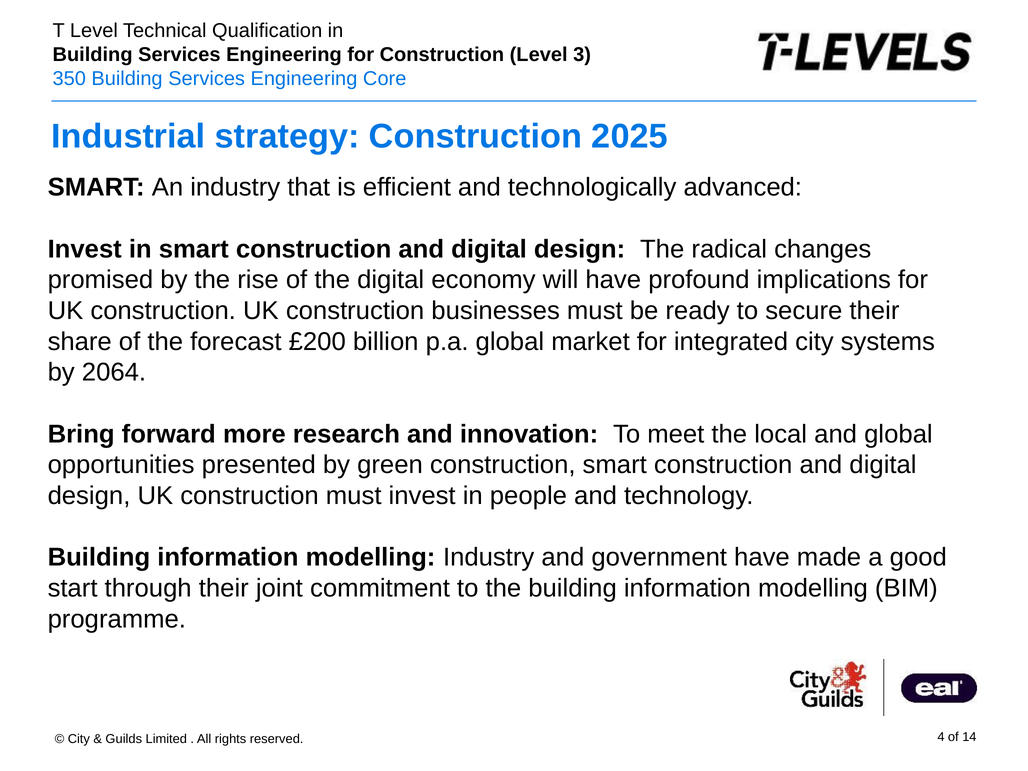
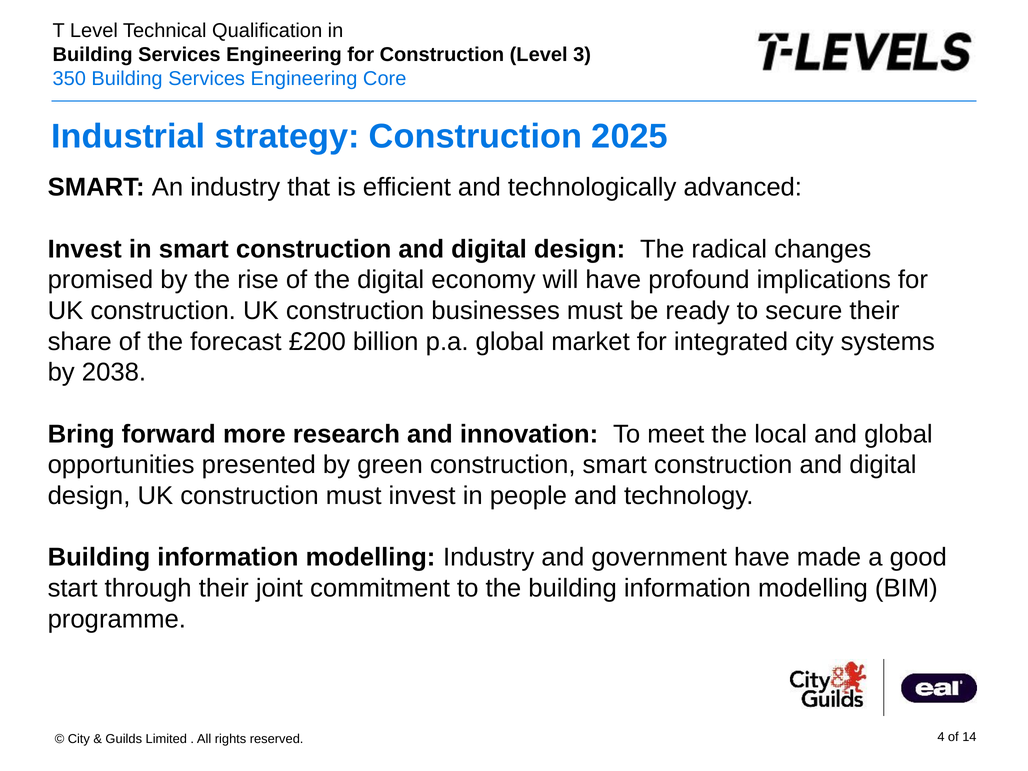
2064: 2064 -> 2038 (114, 372)
